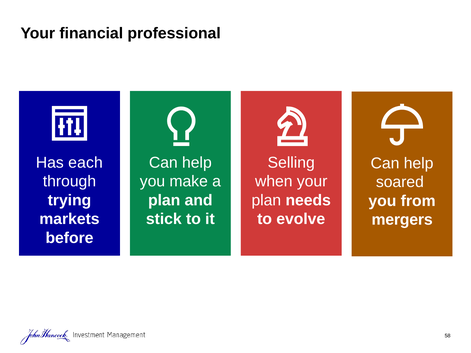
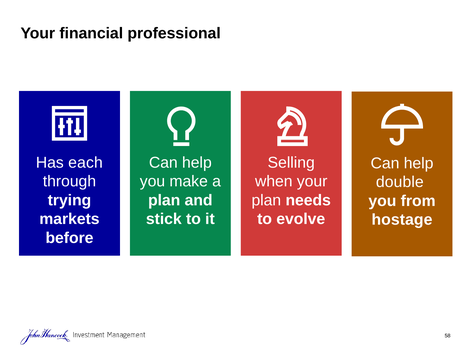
soared: soared -> double (400, 182)
mergers: mergers -> hostage (402, 220)
